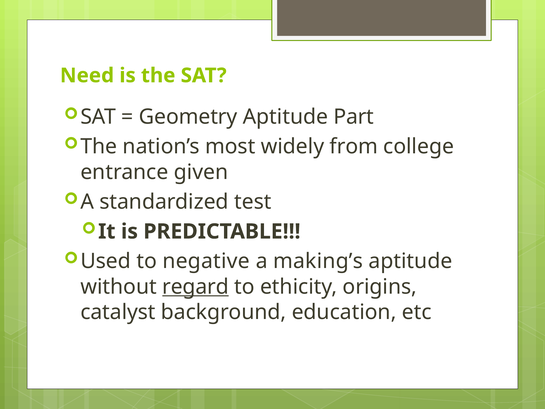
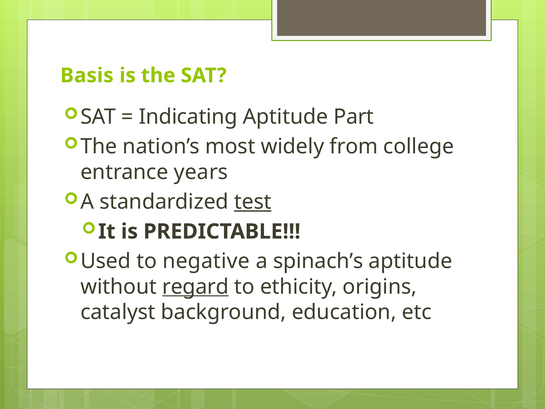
Need: Need -> Basis (87, 75)
Geometry: Geometry -> Indicating (188, 117)
given: given -> years (201, 172)
test underline: none -> present (253, 202)
making’s: making’s -> spinach’s (318, 261)
